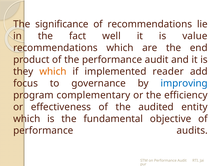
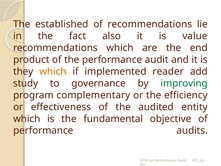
significance: significance -> established (62, 24)
well: well -> also (112, 36)
focus: focus -> study (26, 83)
improving colour: blue -> green (184, 83)
